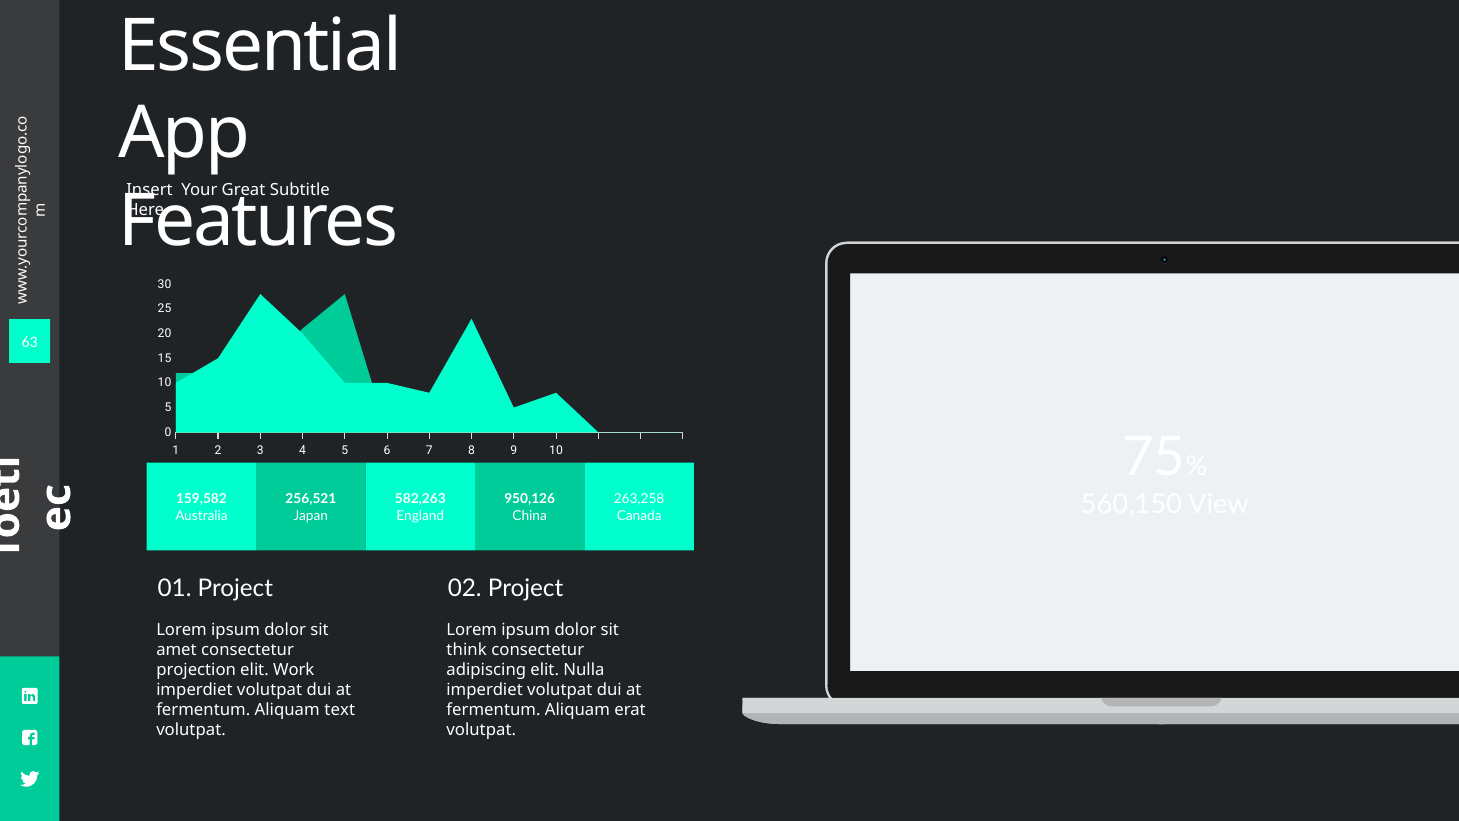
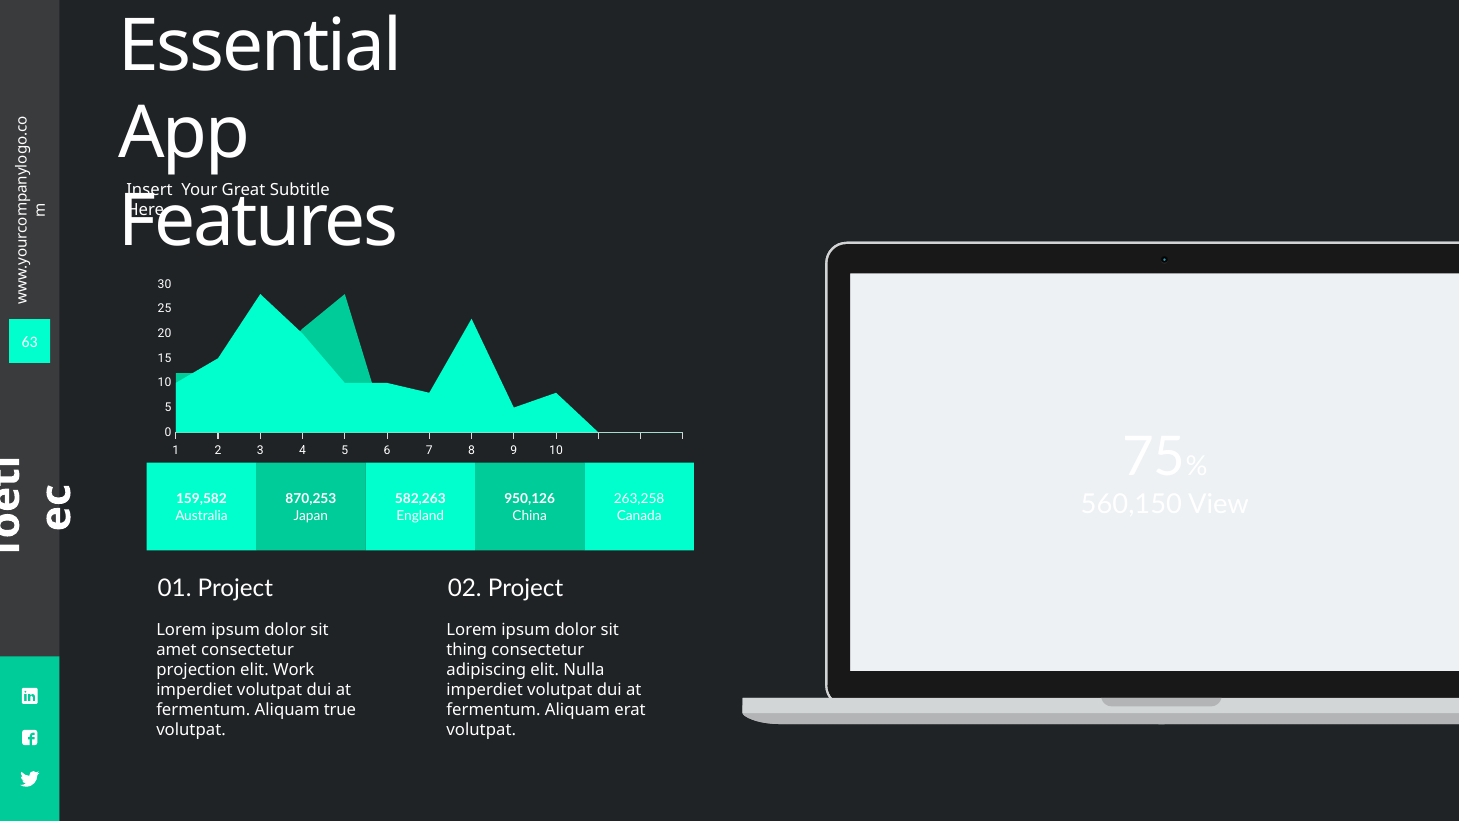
256,521: 256,521 -> 870,253 (311, 499)
think: think -> thing (467, 649)
text: text -> true (340, 710)
